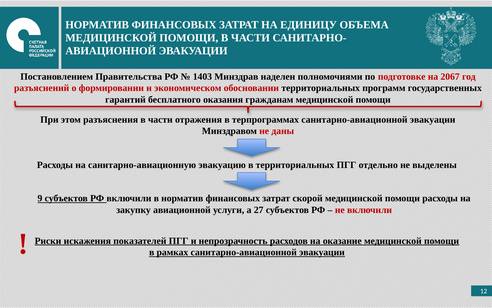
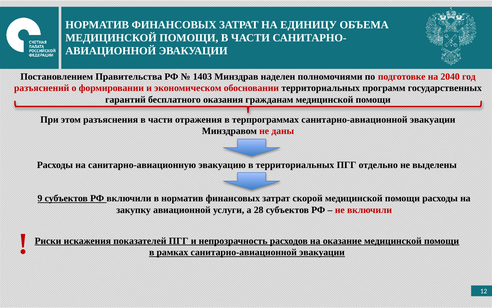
2067: 2067 -> 2040 (450, 76)
27: 27 -> 28 (259, 210)
